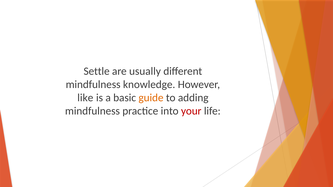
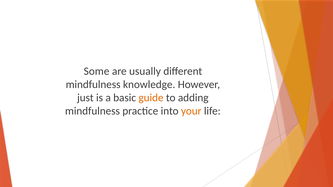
Settle: Settle -> Some (97, 71)
like: like -> just (85, 98)
your colour: red -> orange (191, 111)
